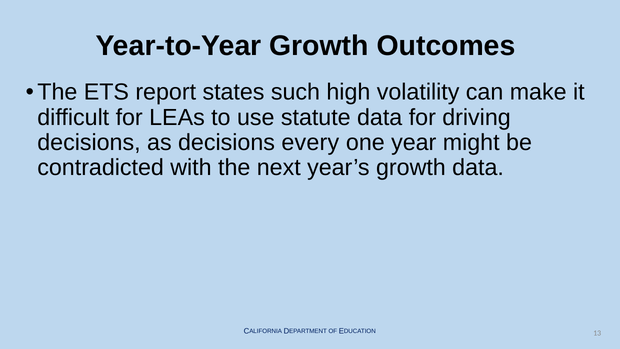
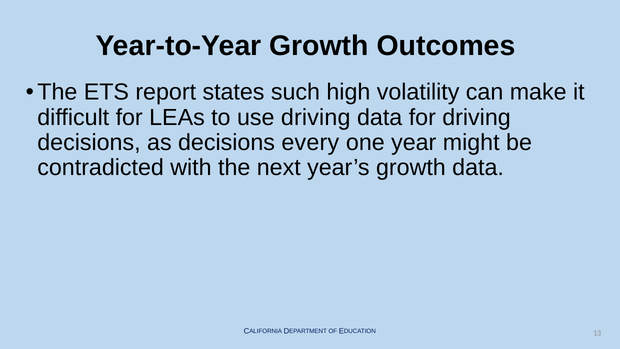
use statute: statute -> driving (316, 117)
